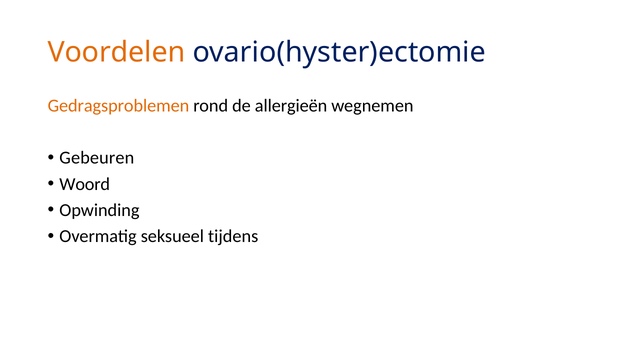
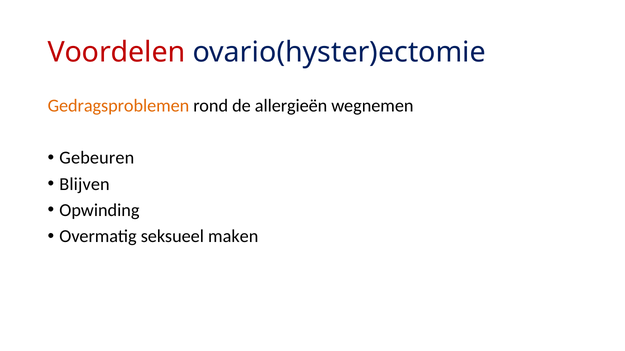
Voordelen colour: orange -> red (116, 53)
Woord: Woord -> Blijven (85, 184)
tijdens: tijdens -> maken (233, 237)
